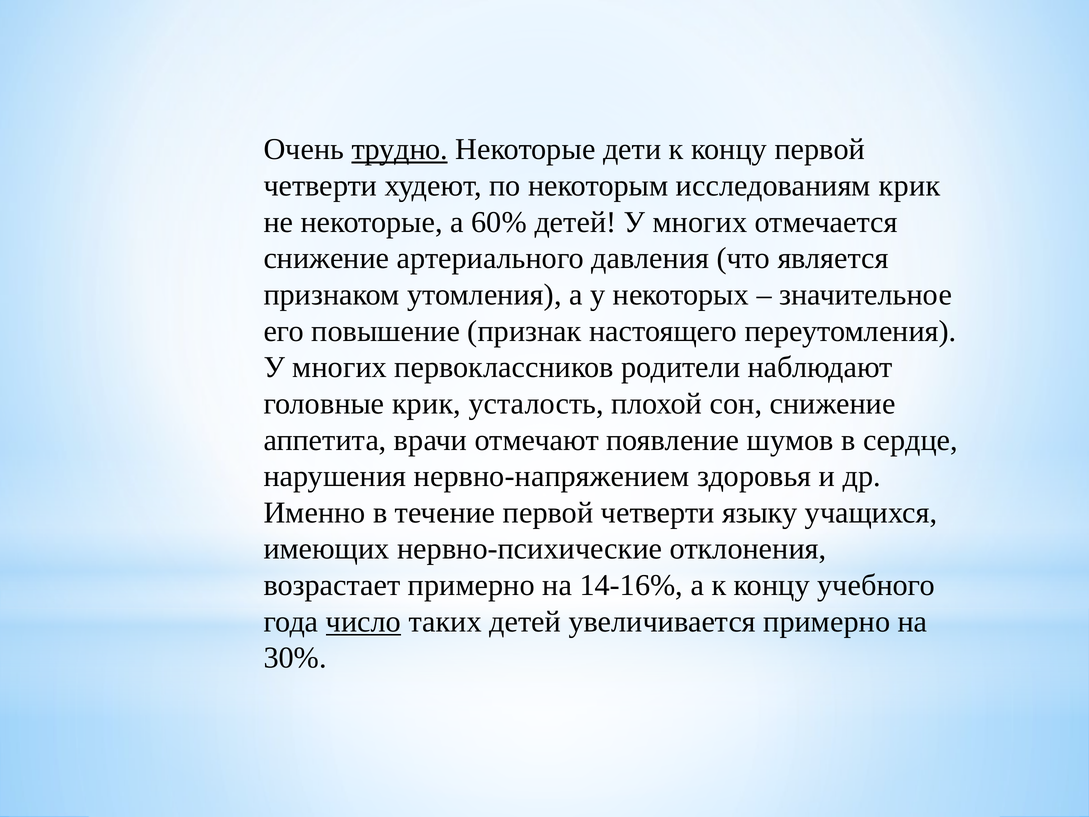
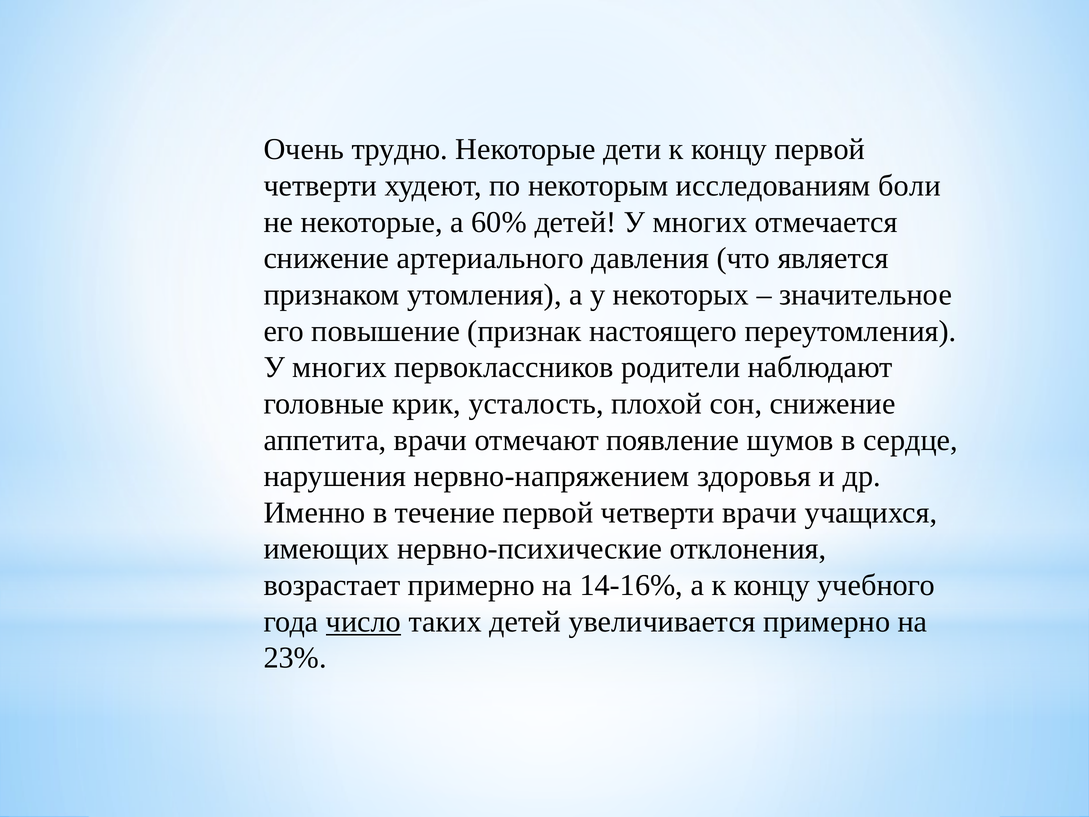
трудно underline: present -> none (400, 149)
исследованиям крик: крик -> боли (909, 186)
четверти языку: языку -> врачи (760, 513)
30%: 30% -> 23% (295, 658)
